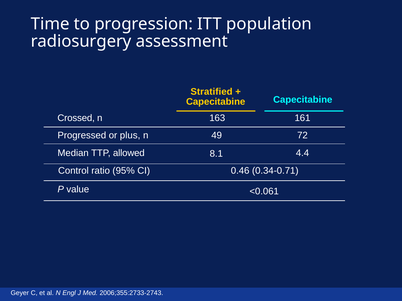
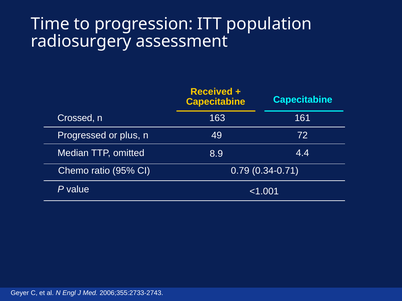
Stratified: Stratified -> Received (212, 92)
allowed: allowed -> omitted (129, 153)
8.1: 8.1 -> 8.9 (216, 154)
Control: Control -> Chemo (73, 171)
0.46: 0.46 -> 0.79 (240, 171)
<0.061: <0.061 -> <1.001 (264, 192)
